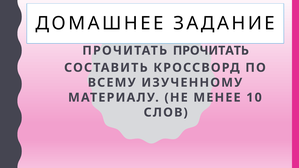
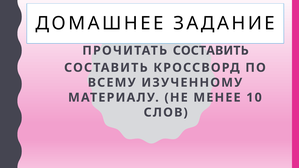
ПРОЧИТАТЬ ПРОЧИТАТЬ: ПРОЧИТАТЬ -> СОСТАВИТЬ (211, 51)
